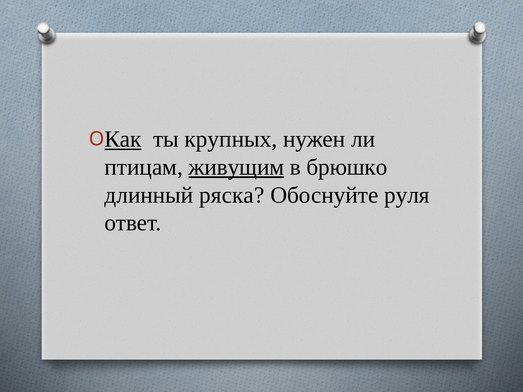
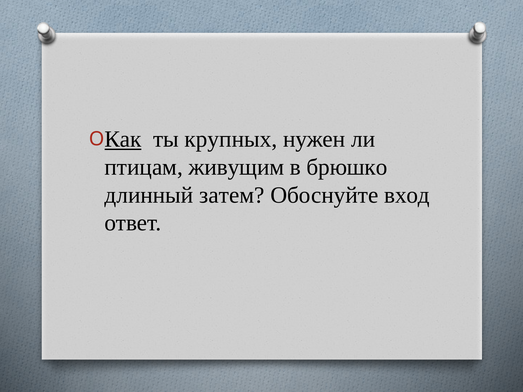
живущим underline: present -> none (236, 167)
ряска: ряска -> затем (232, 195)
руля: руля -> вход (407, 195)
